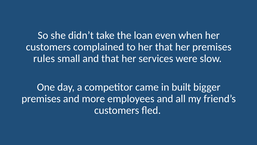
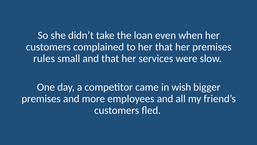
built: built -> wish (181, 87)
